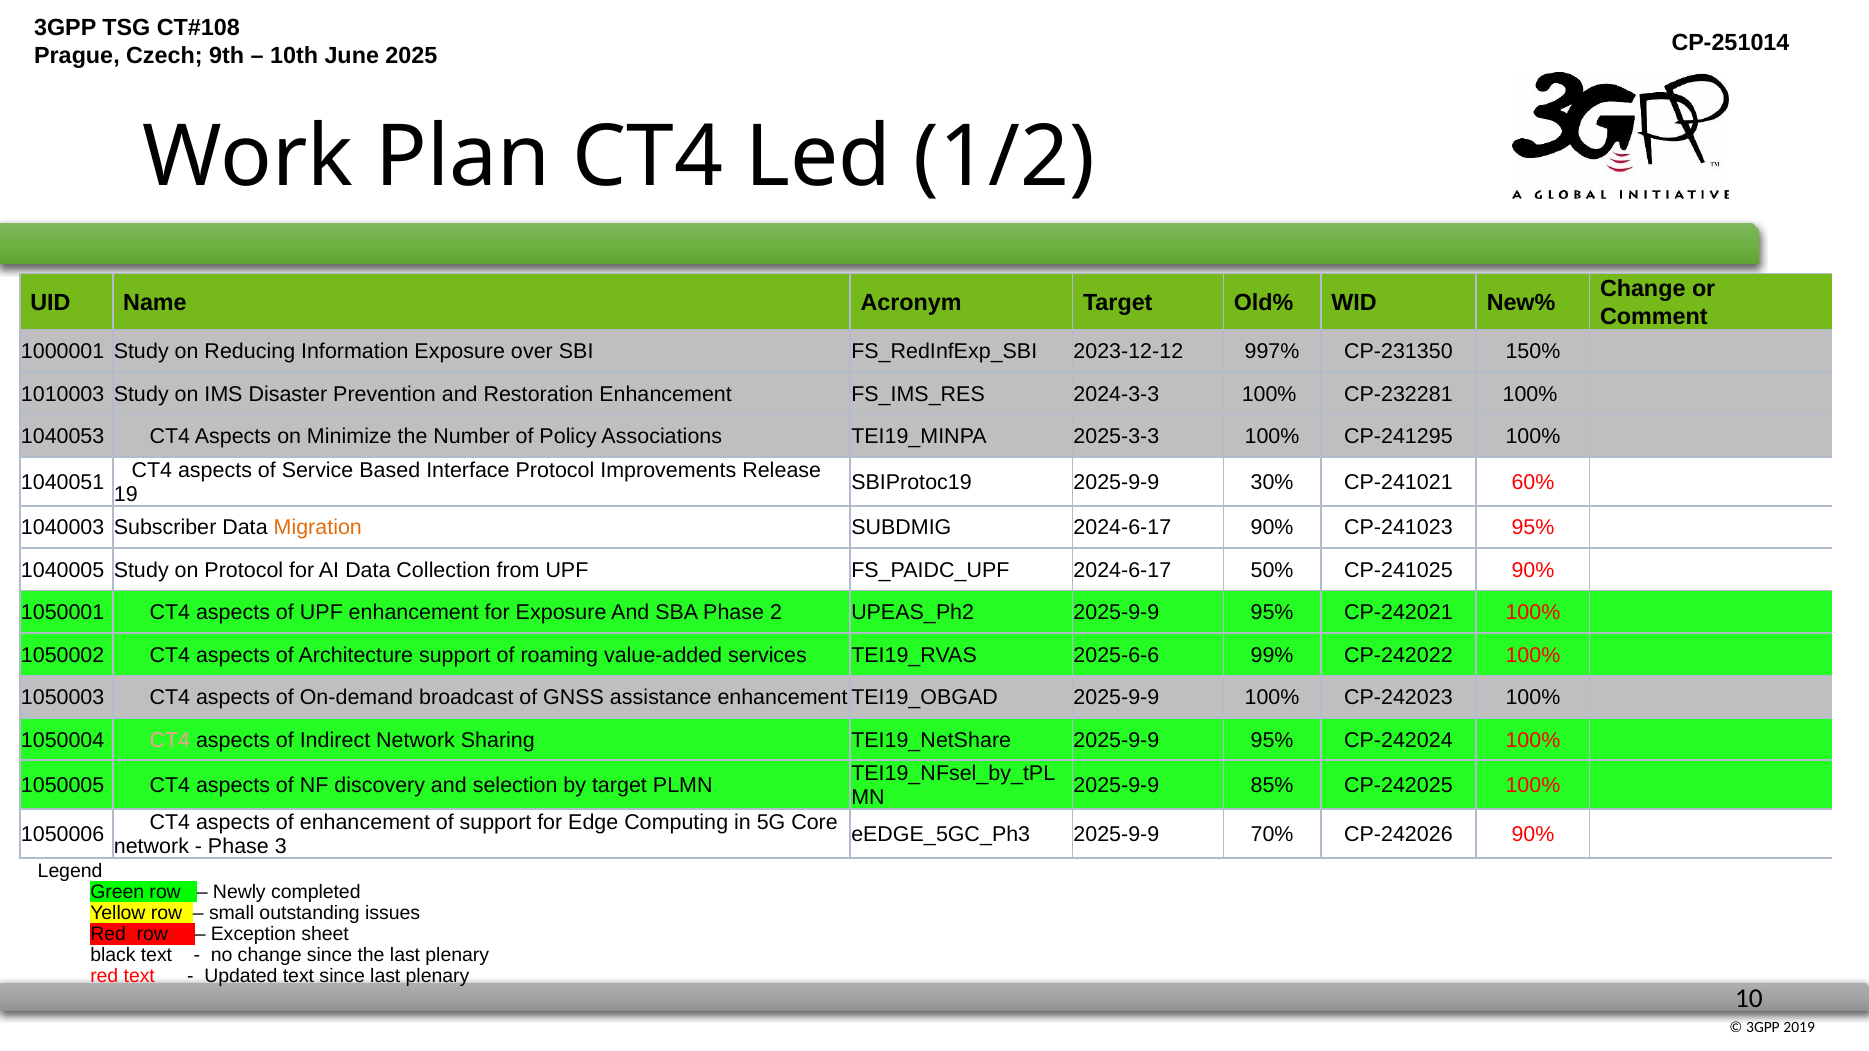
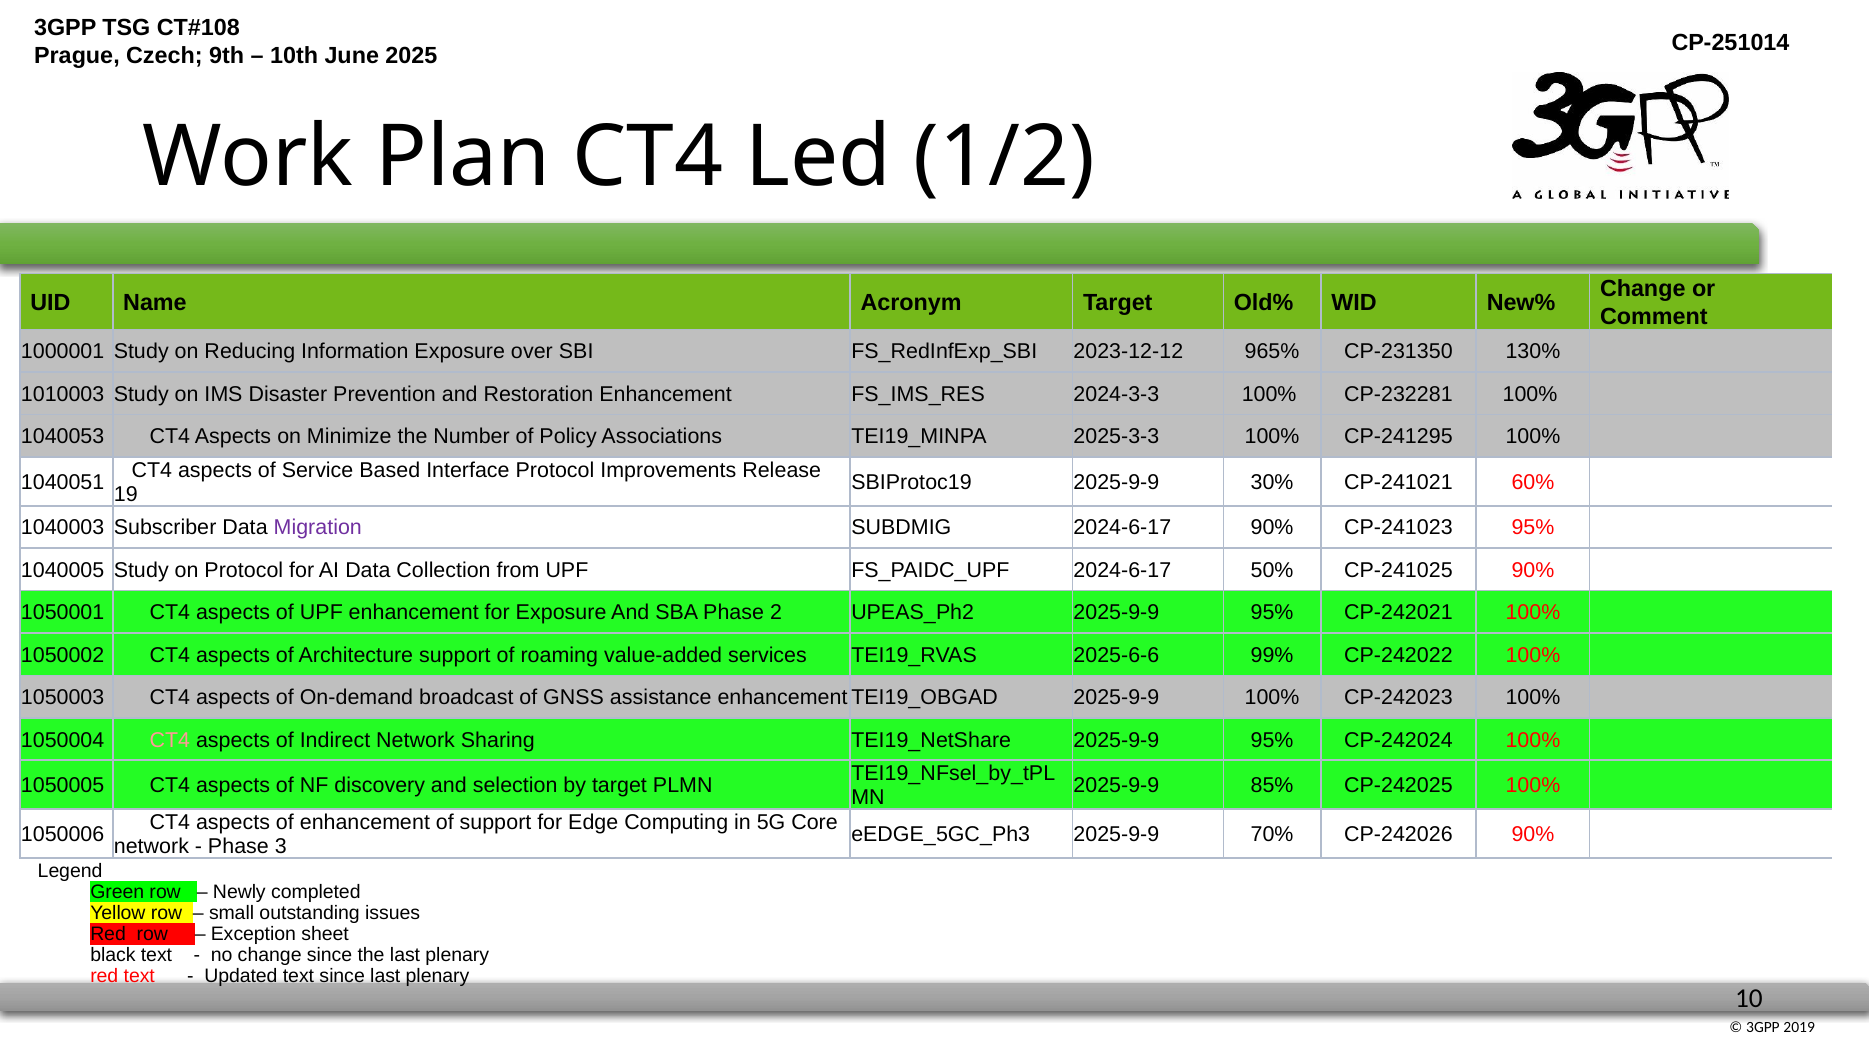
997%: 997% -> 965% (1272, 352)
150%: 150% -> 130% (1533, 352)
Migration colour: orange -> purple (318, 528)
